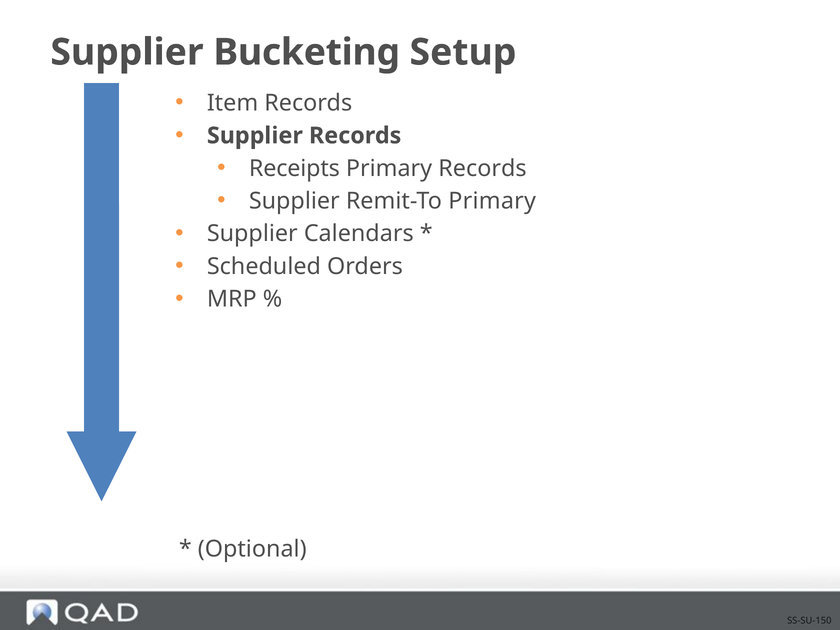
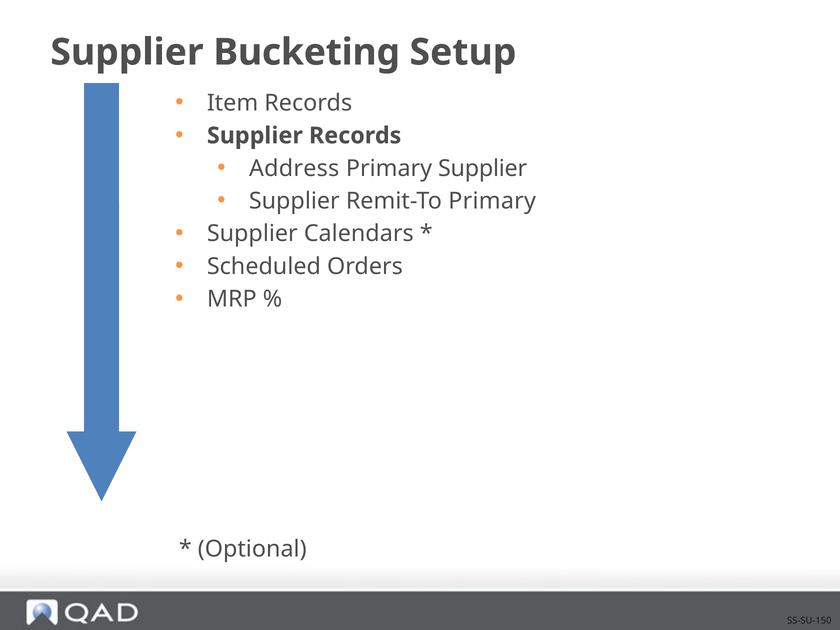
Receipts: Receipts -> Address (294, 168)
Primary Records: Records -> Supplier (483, 168)
